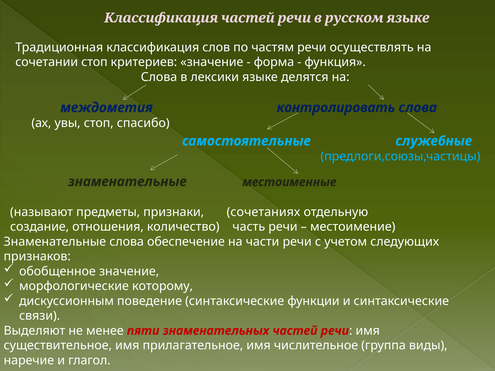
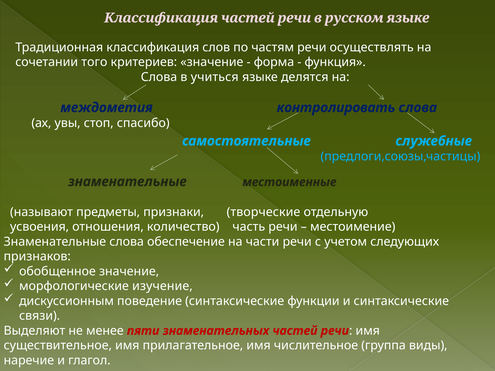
сочетании стоп: стоп -> того (94, 62)
лексики: лексики -> учиться (215, 77)
сочетаниях: сочетаниях -> творческие (263, 212)
создание: создание -> усвоения (40, 227)
которому: которому -> изучение (162, 286)
